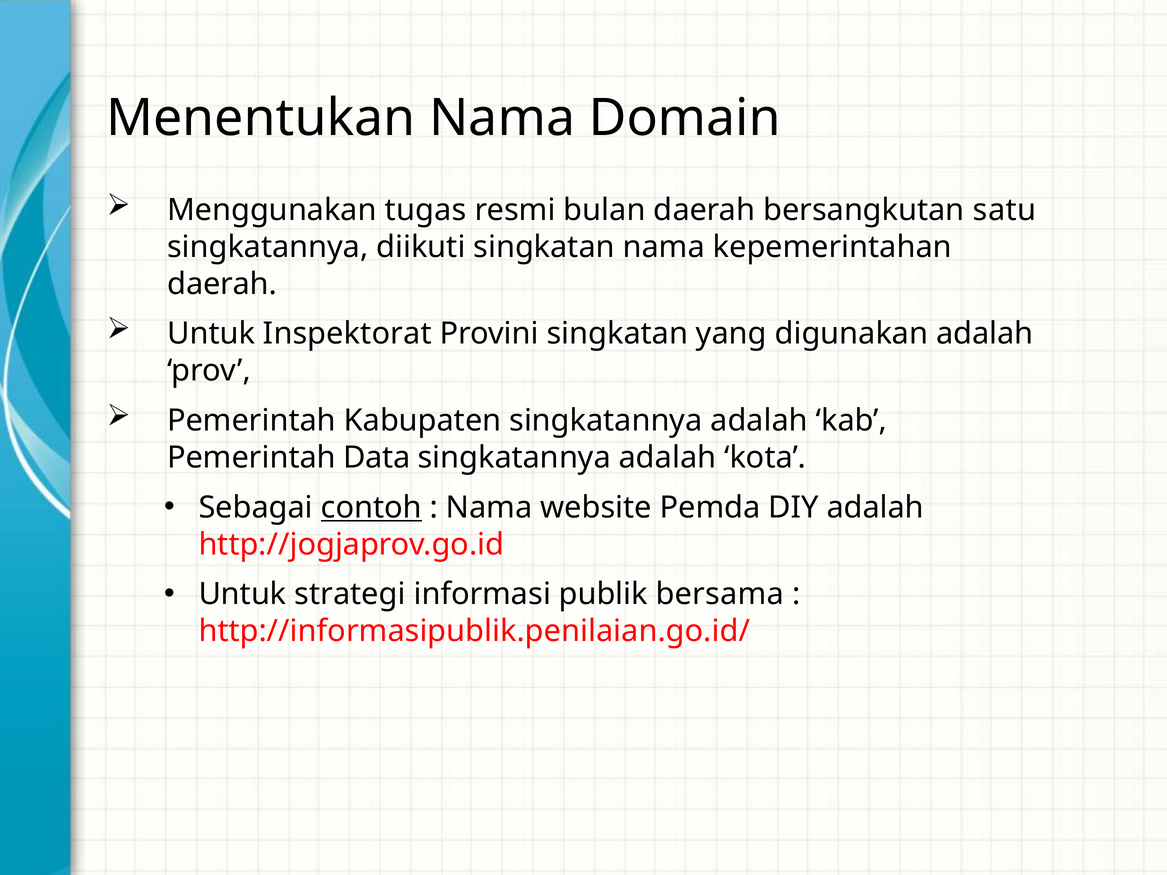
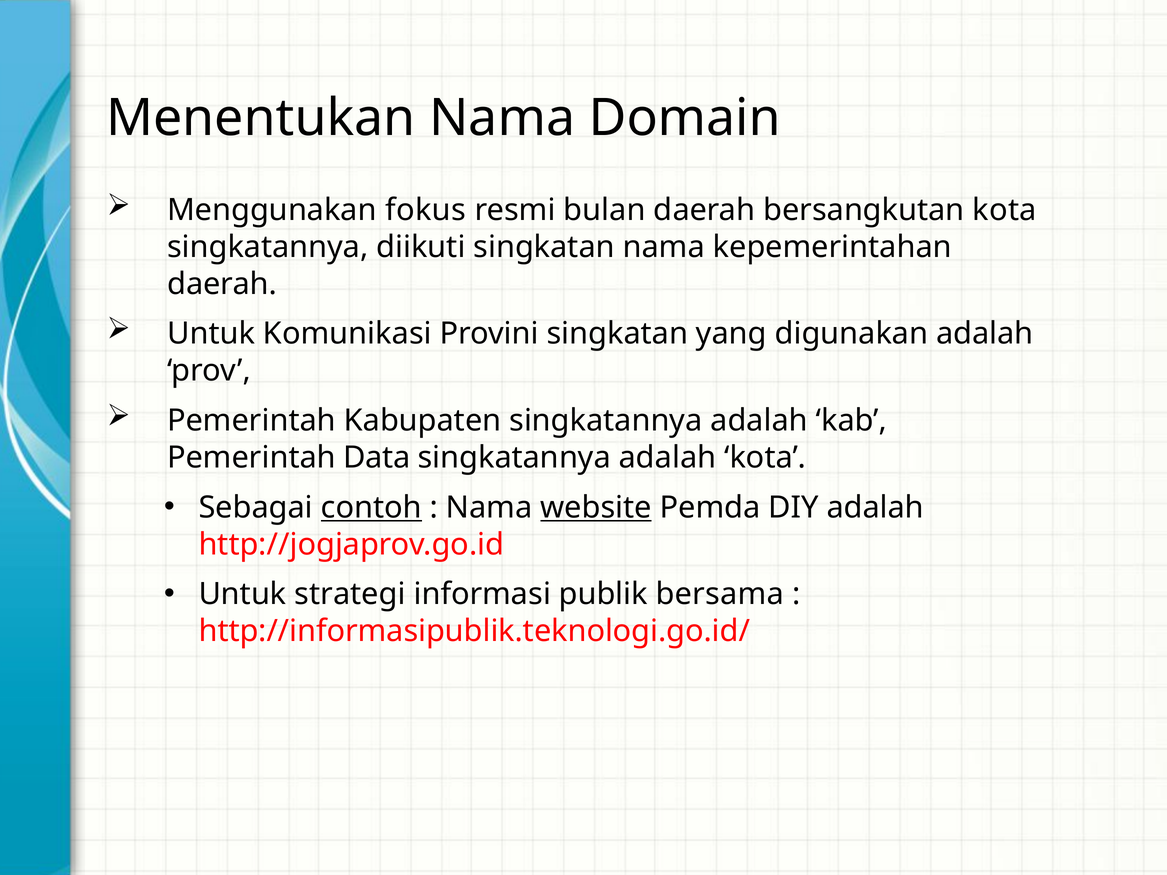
tugas: tugas -> fokus (426, 210)
bersangkutan satu: satu -> kota (1005, 210)
Inspektorat: Inspektorat -> Komunikasi (347, 334)
website underline: none -> present (596, 508)
http://informasipublik.penilaian.go.id/: http://informasipublik.penilaian.go.id/ -> http://informasipublik.teknologi.go.id/ (474, 631)
